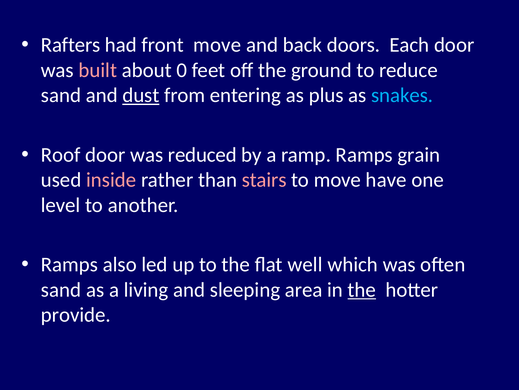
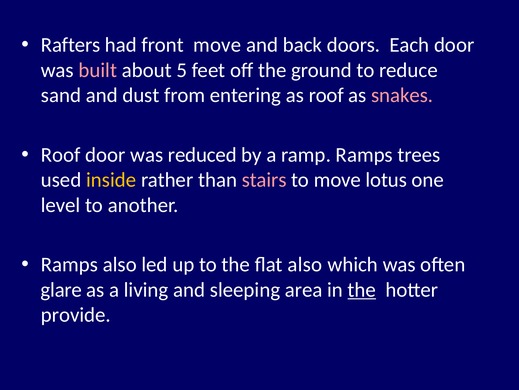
0: 0 -> 5 (182, 70)
dust underline: present -> none (141, 95)
as plus: plus -> roof (326, 95)
snakes colour: light blue -> pink (402, 95)
grain: grain -> trees (419, 155)
inside colour: pink -> yellow (111, 180)
have: have -> lotus (386, 180)
flat well: well -> also (305, 264)
sand: sand -> glare (61, 289)
